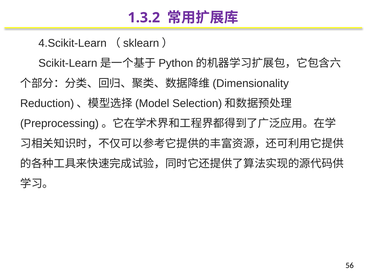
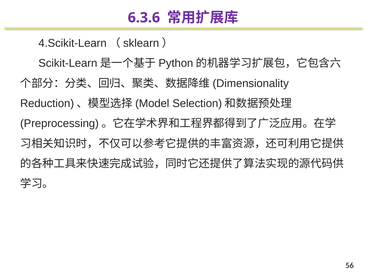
1.3.2: 1.3.2 -> 6.3.6 (144, 18)
